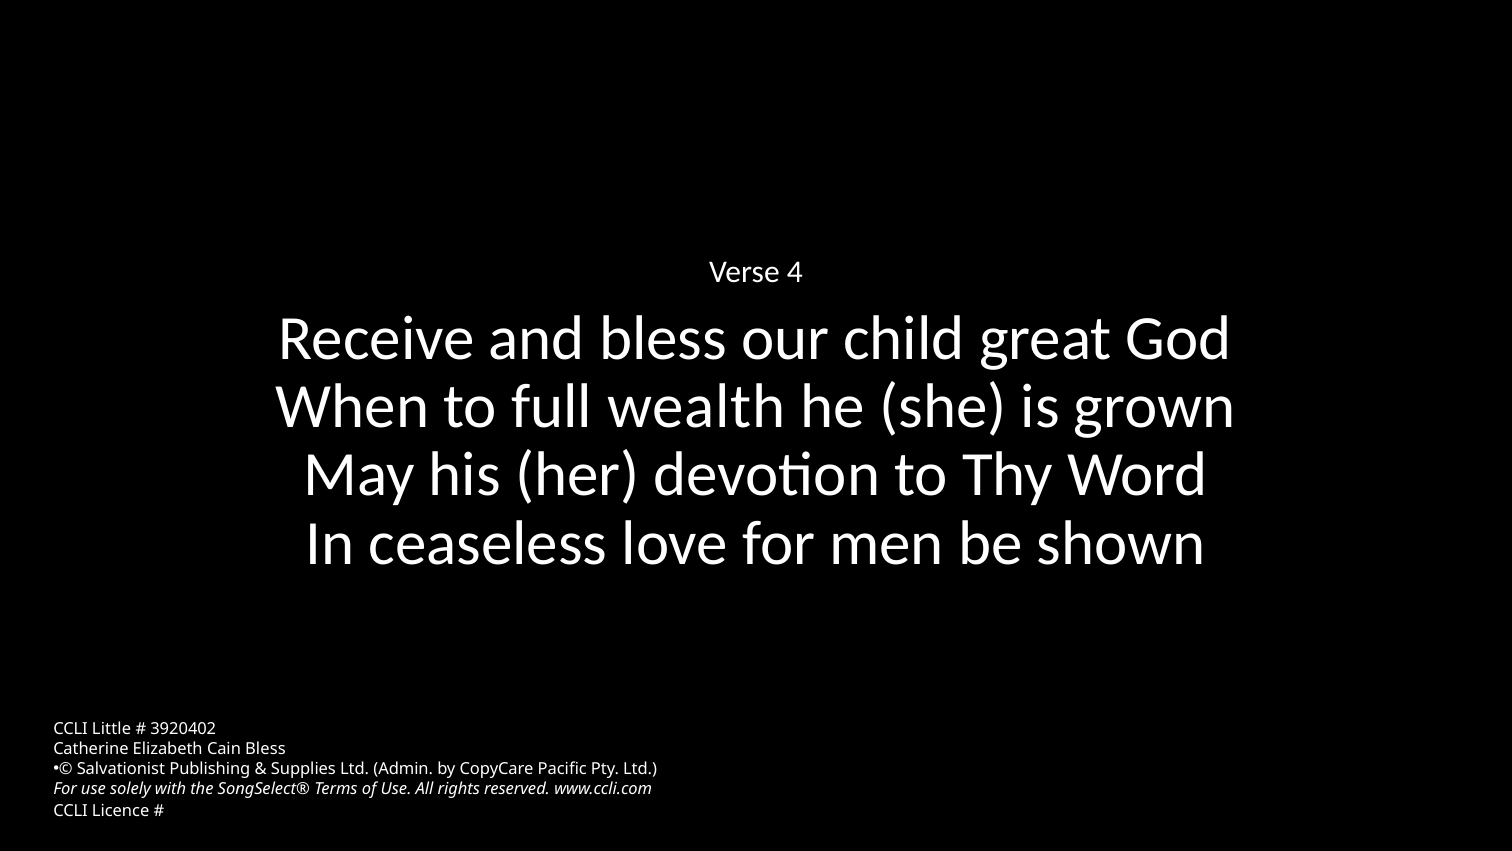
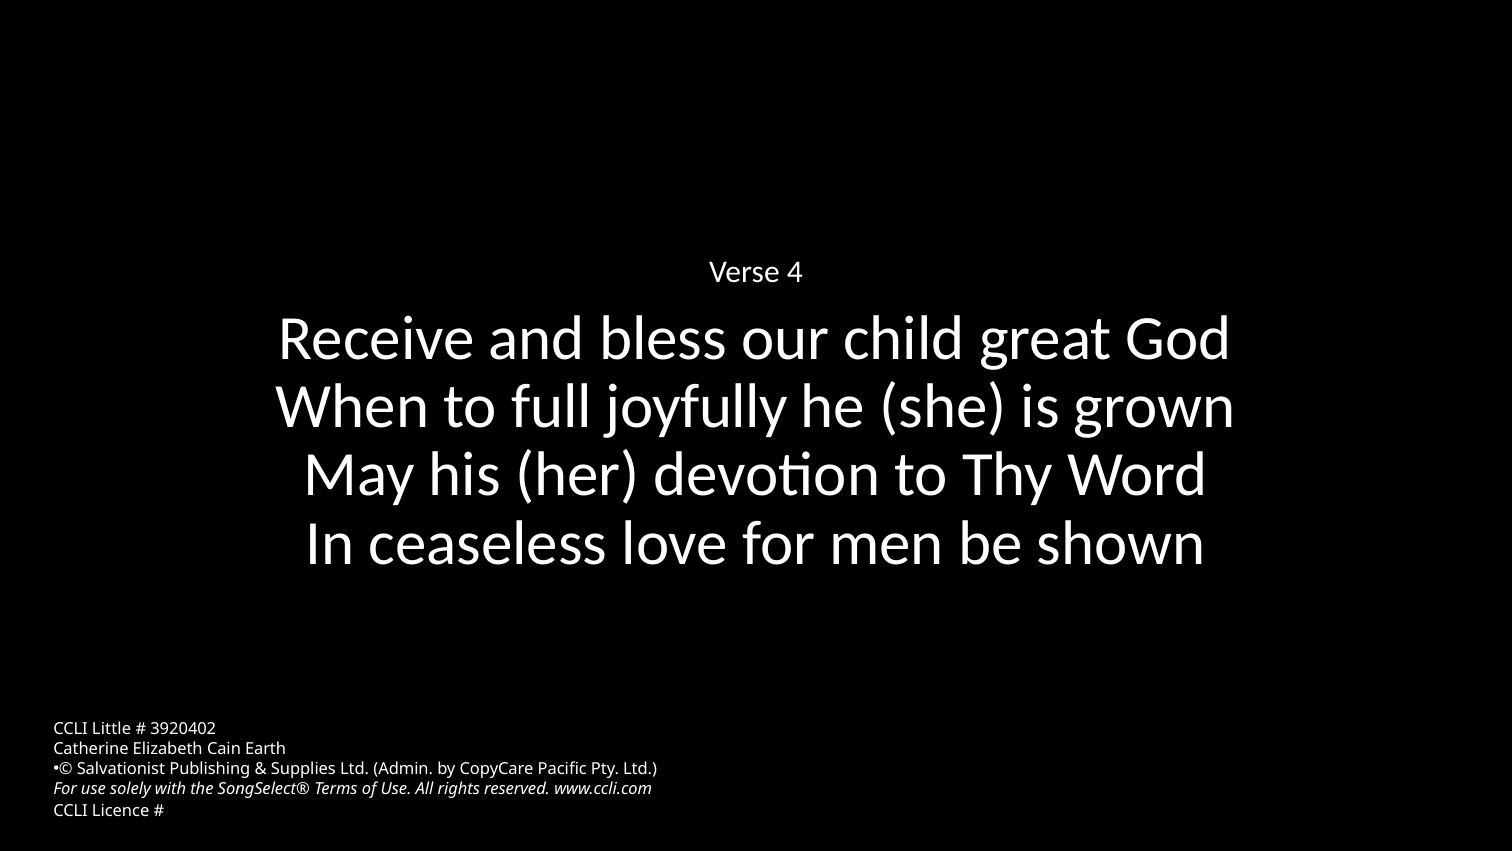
wealth: wealth -> joyfully (697, 407)
Cain Bless: Bless -> Earth (266, 749)
